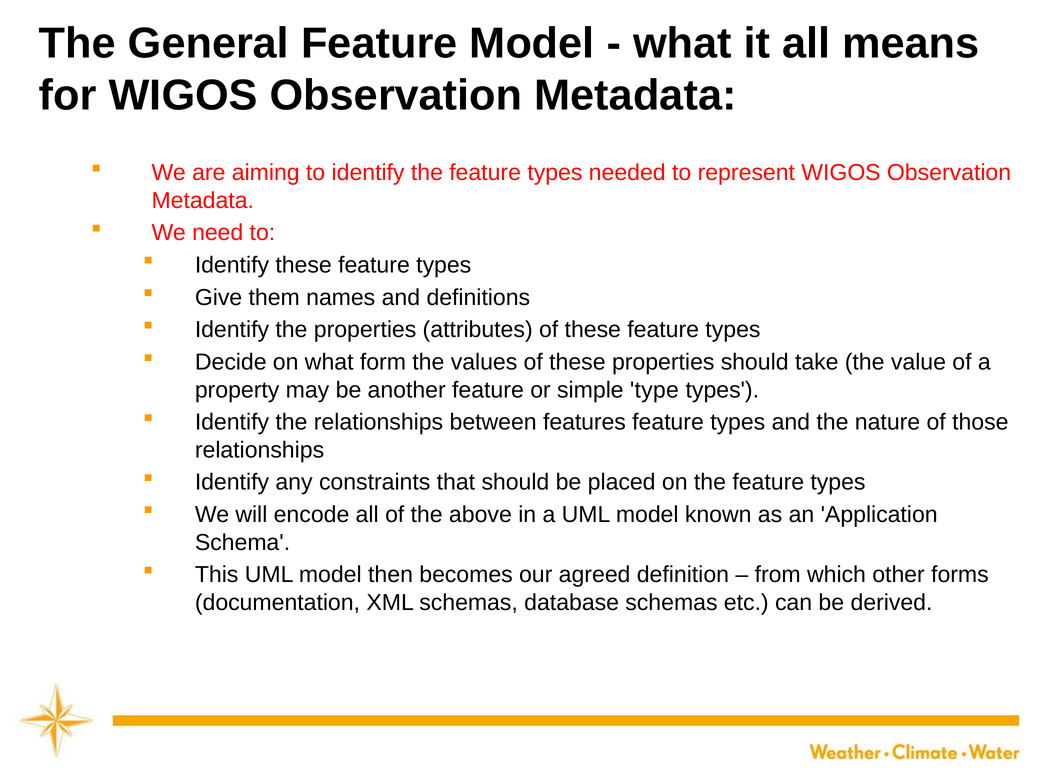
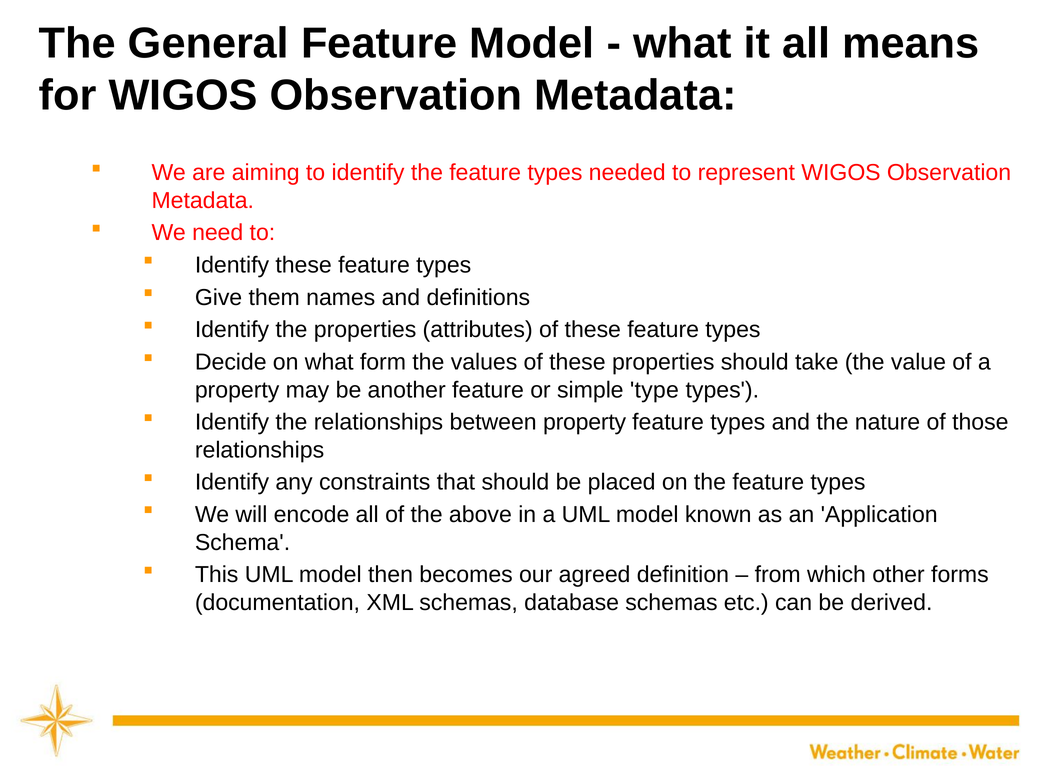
between features: features -> property (585, 422)
